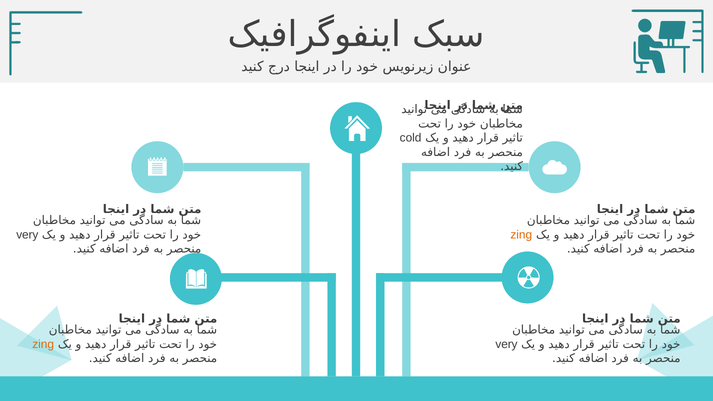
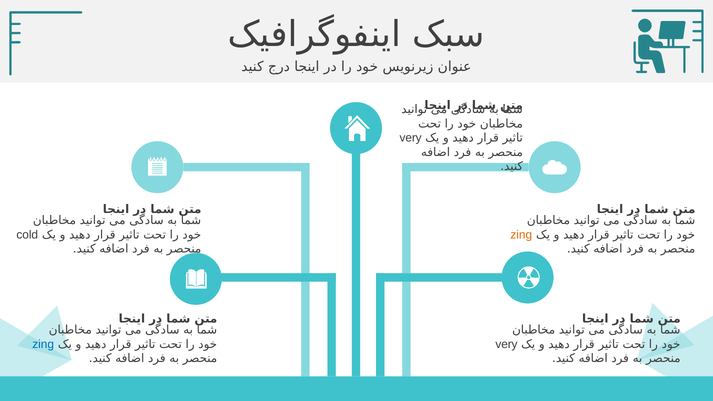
cold: cold -> very (411, 138)
very: very -> cold (27, 235)
zing colour: orange -> blue (43, 344)
